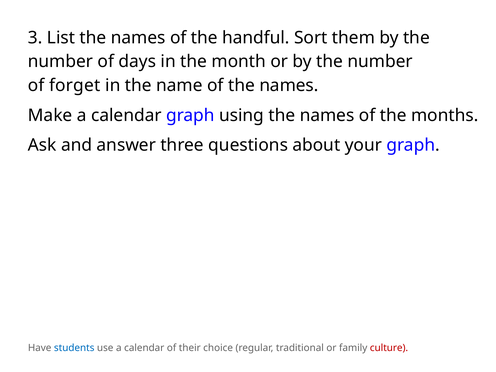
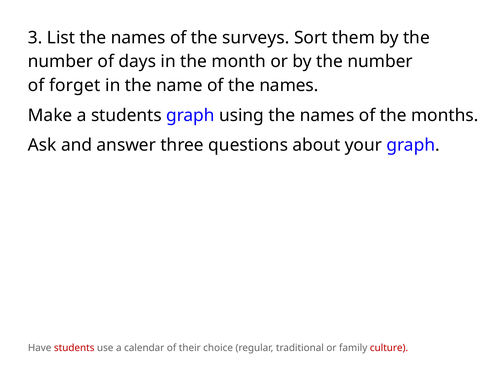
handful: handful -> surveys (256, 38)
Make a calendar: calendar -> students (126, 115)
students colour: blue -> red (74, 348)
